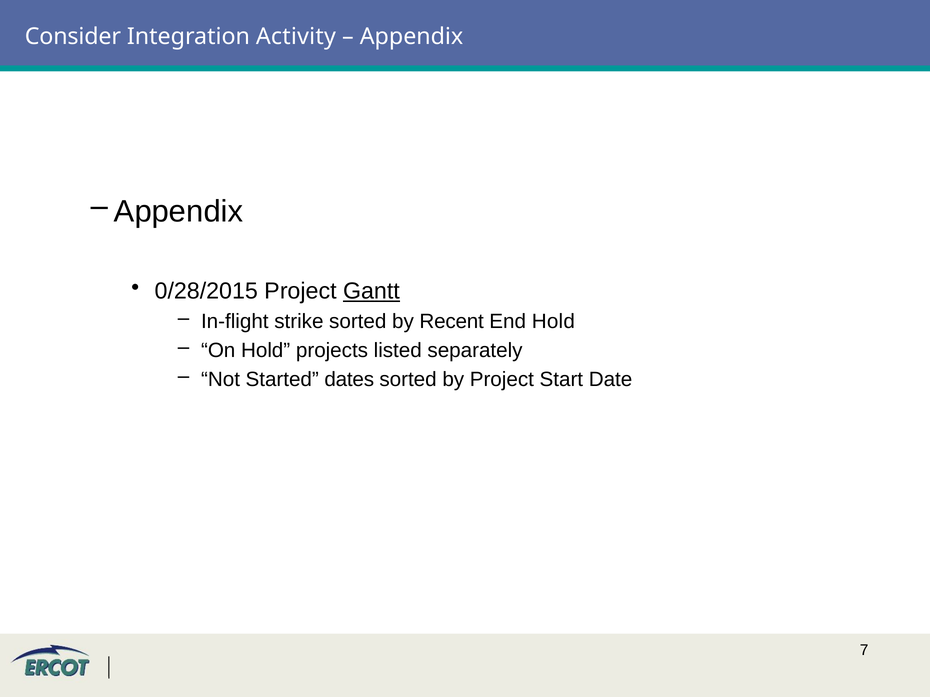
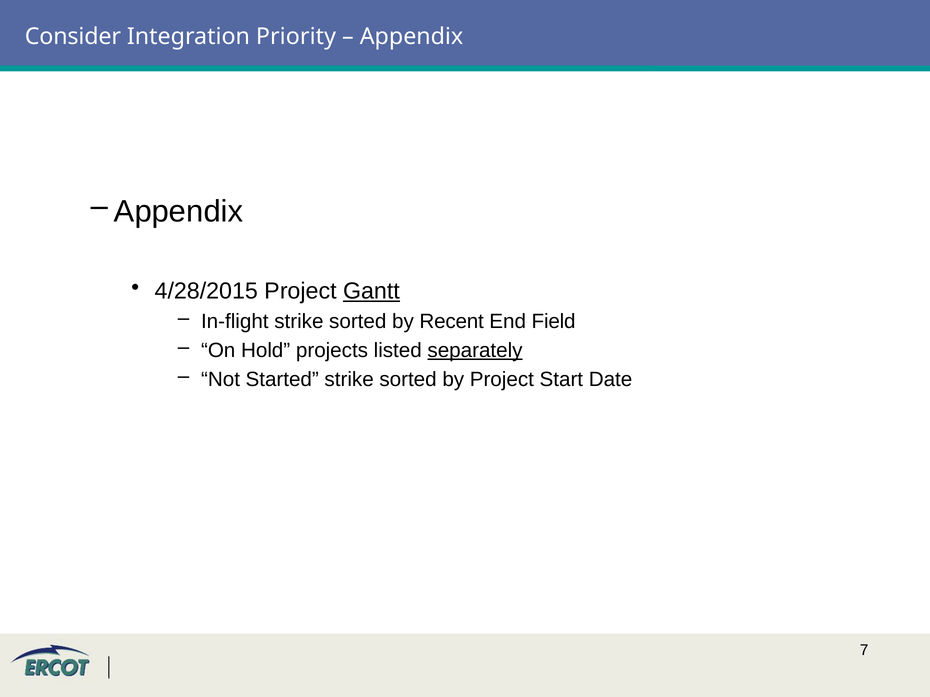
Activity: Activity -> Priority (296, 36)
0/28/2015: 0/28/2015 -> 4/28/2015 (206, 291)
End Hold: Hold -> Field (554, 322)
separately underline: none -> present (475, 351)
Started dates: dates -> strike (349, 380)
